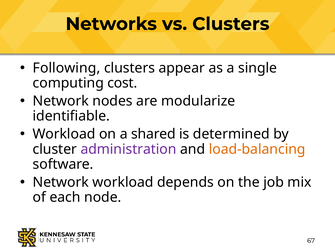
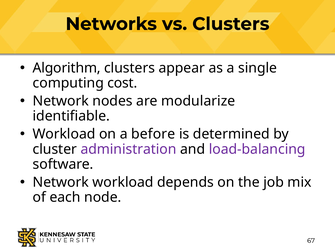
Following: Following -> Algorithm (67, 68)
shared: shared -> before (153, 134)
load-balancing colour: orange -> purple (257, 149)
